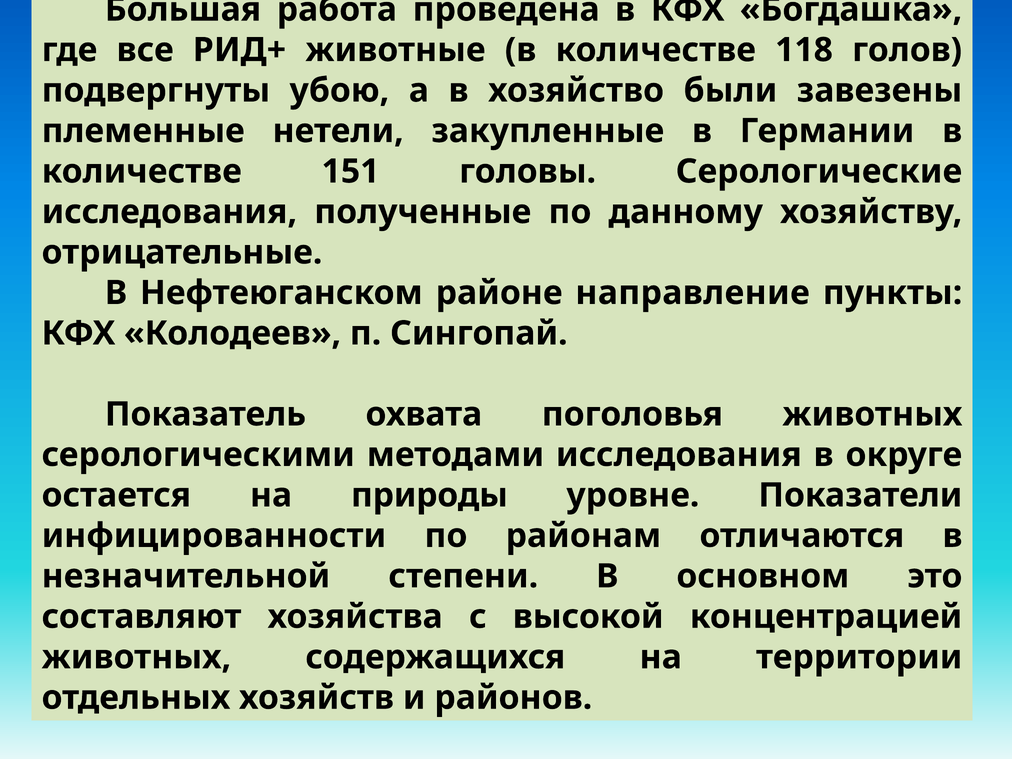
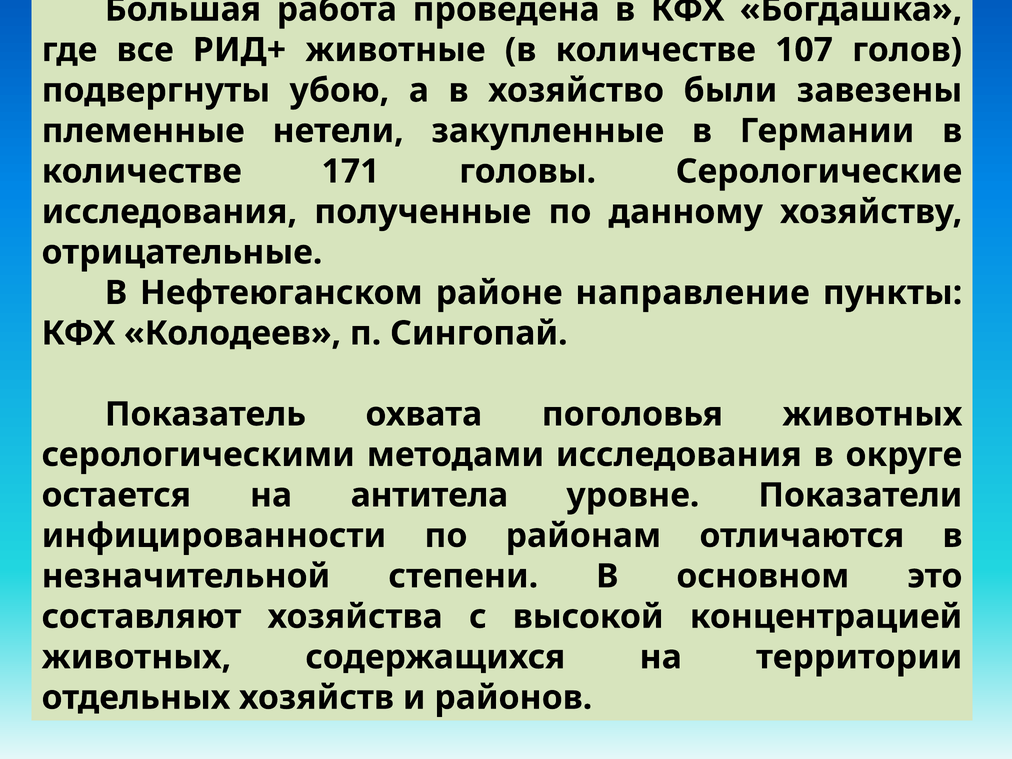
118: 118 -> 107 (804, 50)
151: 151 -> 171 (350, 171)
природы: природы -> антитела (429, 495)
